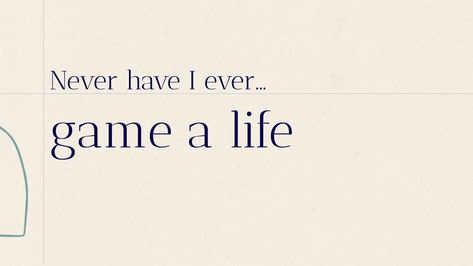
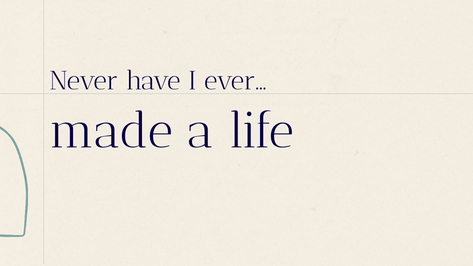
game: game -> made (111, 131)
